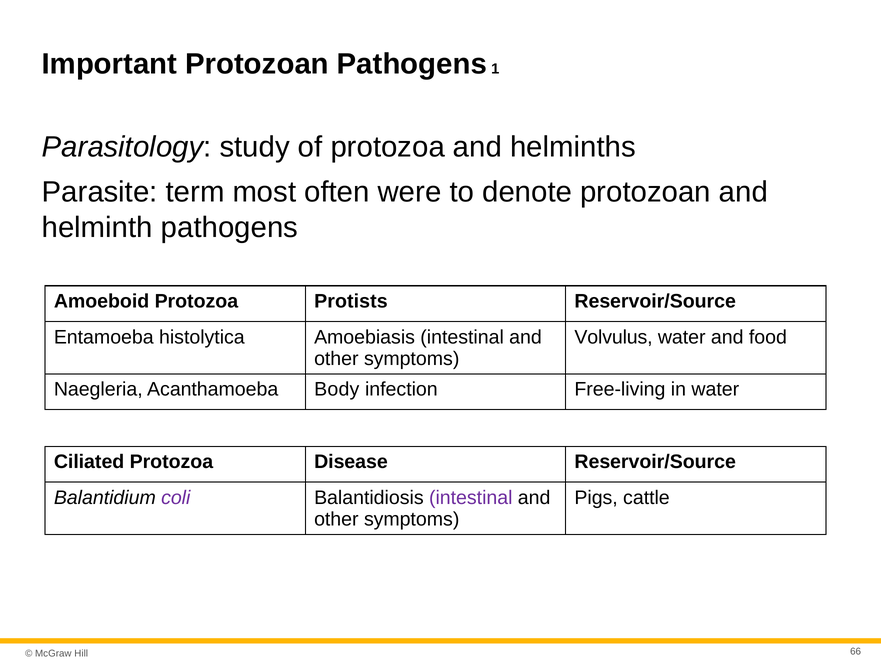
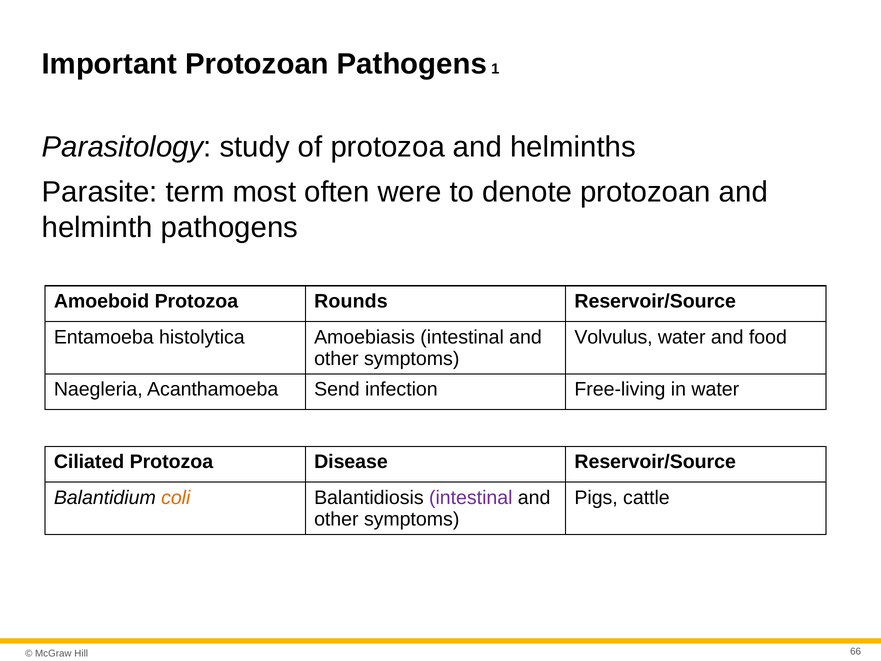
Protists: Protists -> Rounds (351, 301)
Body: Body -> Send (337, 389)
coli colour: purple -> orange (176, 498)
